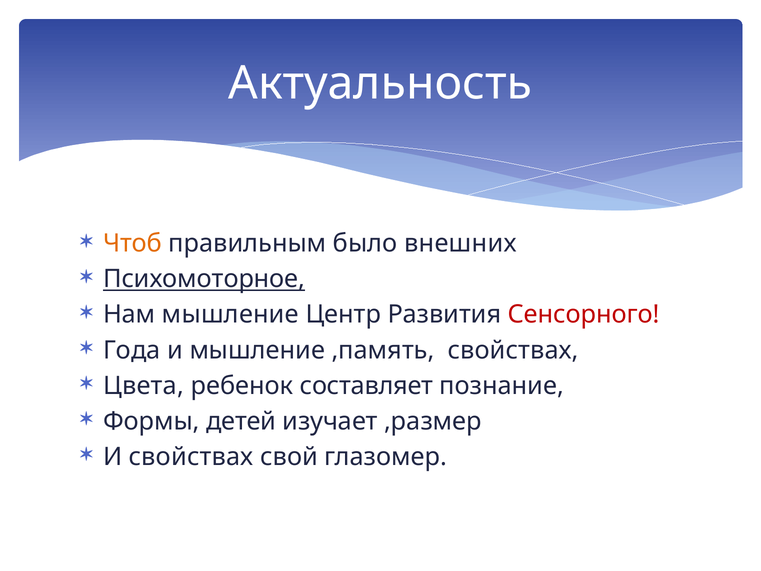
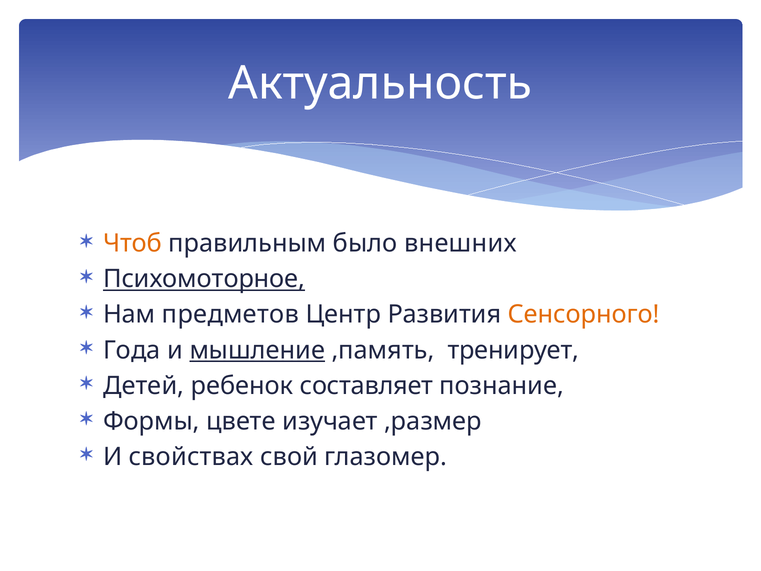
Нам мышление: мышление -> предметов (230, 314)
Сенсорного colour: red -> orange (584, 314)
мышление underline: none -> present (257, 350)
,память свойствах: свойствах -> тренирует (513, 350)
Цвета: Цвета -> Детей (144, 385)
детей: детей -> цвете (241, 421)
